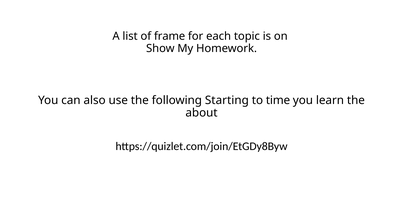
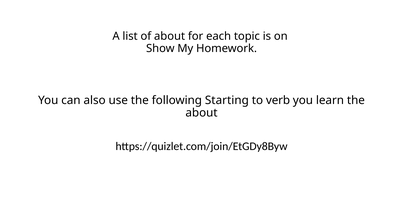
of frame: frame -> about (170, 36)
time: time -> verb (278, 100)
